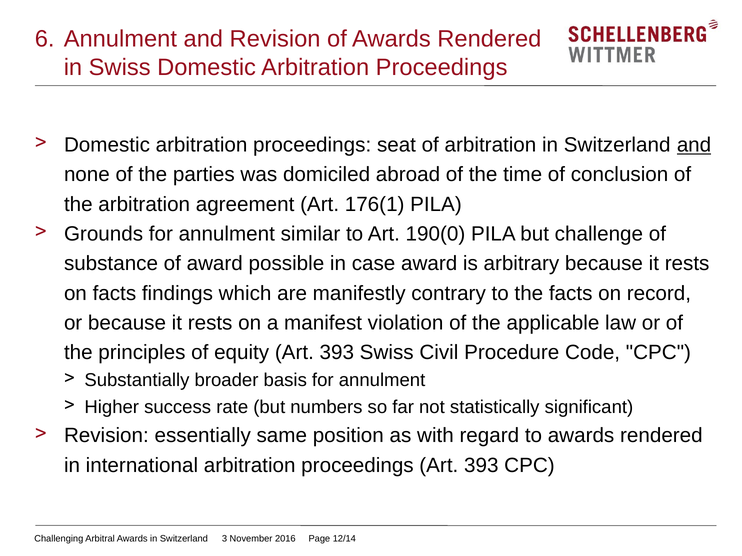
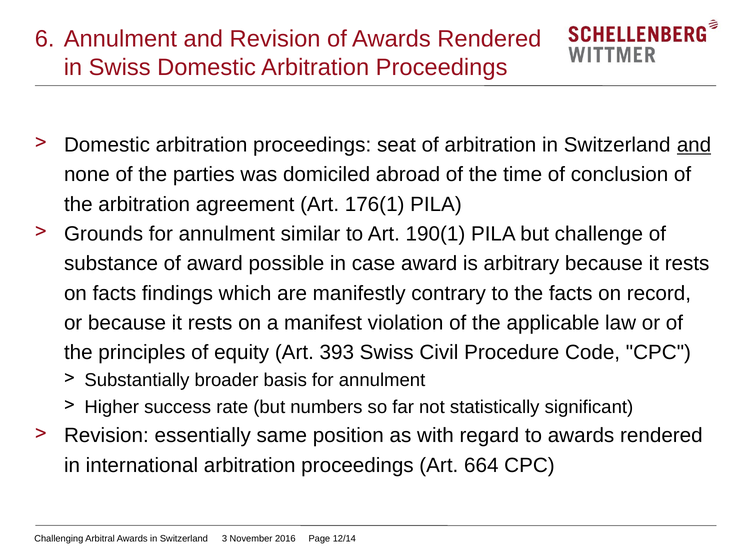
190(0: 190(0 -> 190(1 (435, 234)
proceedings Art 393: 393 -> 664 (481, 466)
